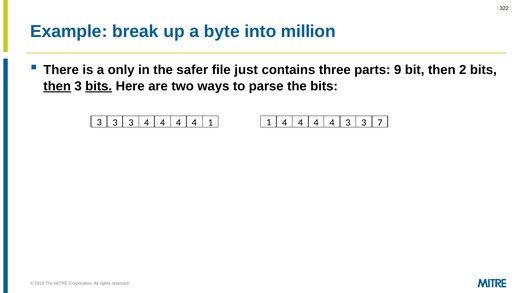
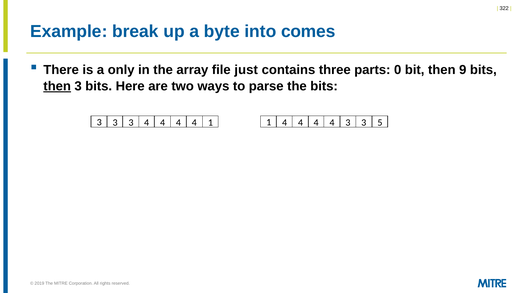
million: million -> comes (308, 32)
safer: safer -> array (192, 70)
9: 9 -> 0 (398, 70)
2: 2 -> 9 (463, 70)
bits underline: present -> none (99, 86)
7: 7 -> 5 (380, 122)
